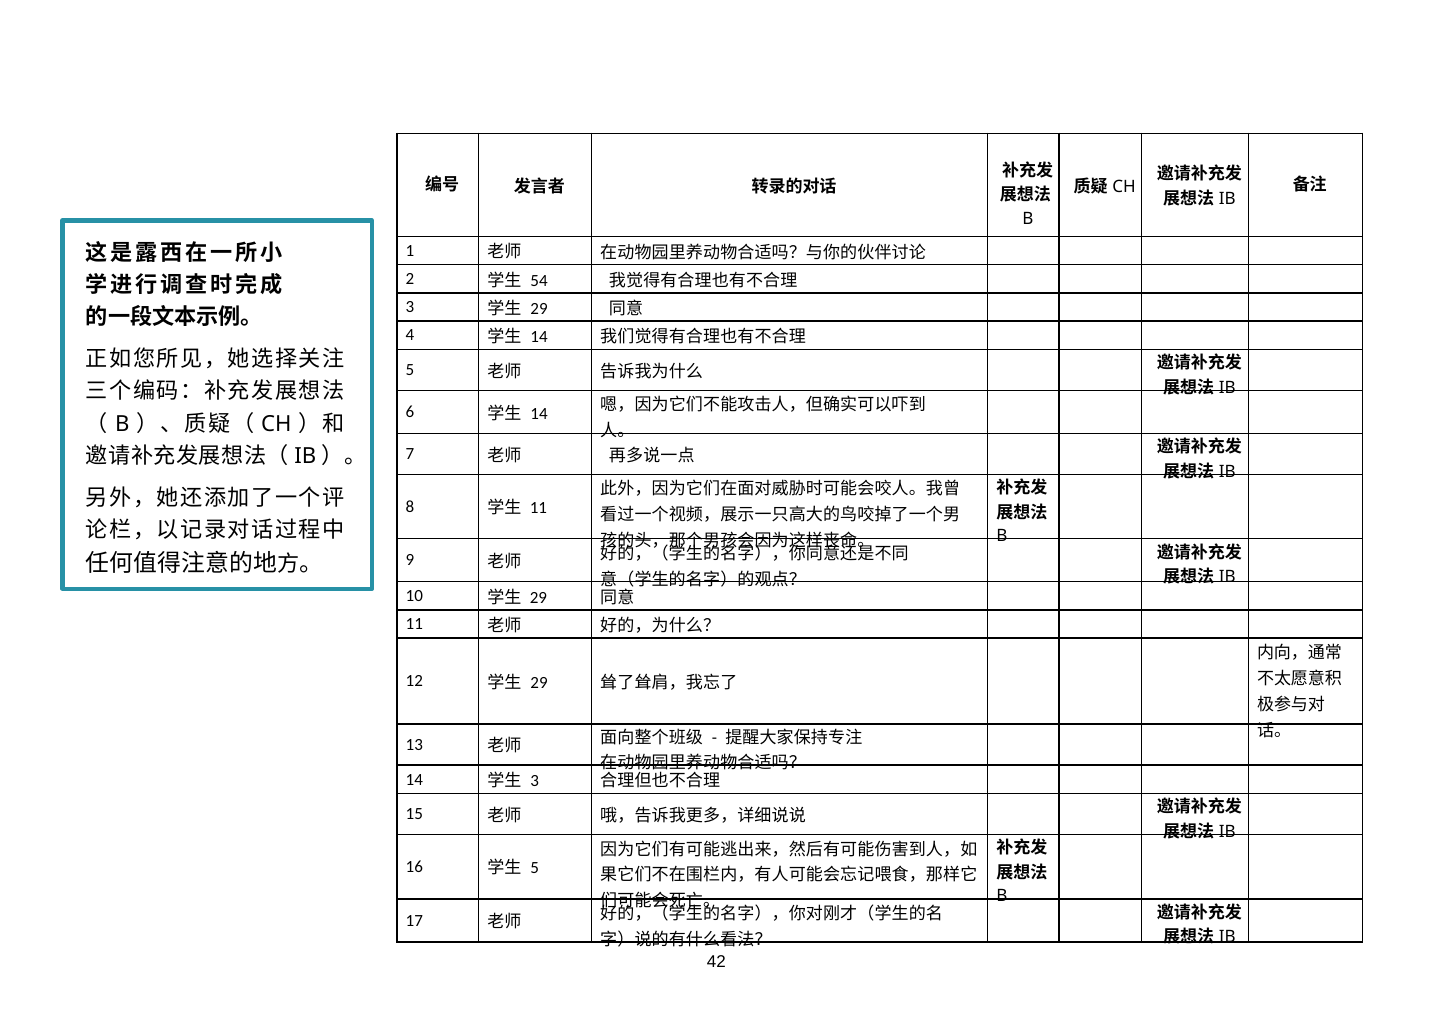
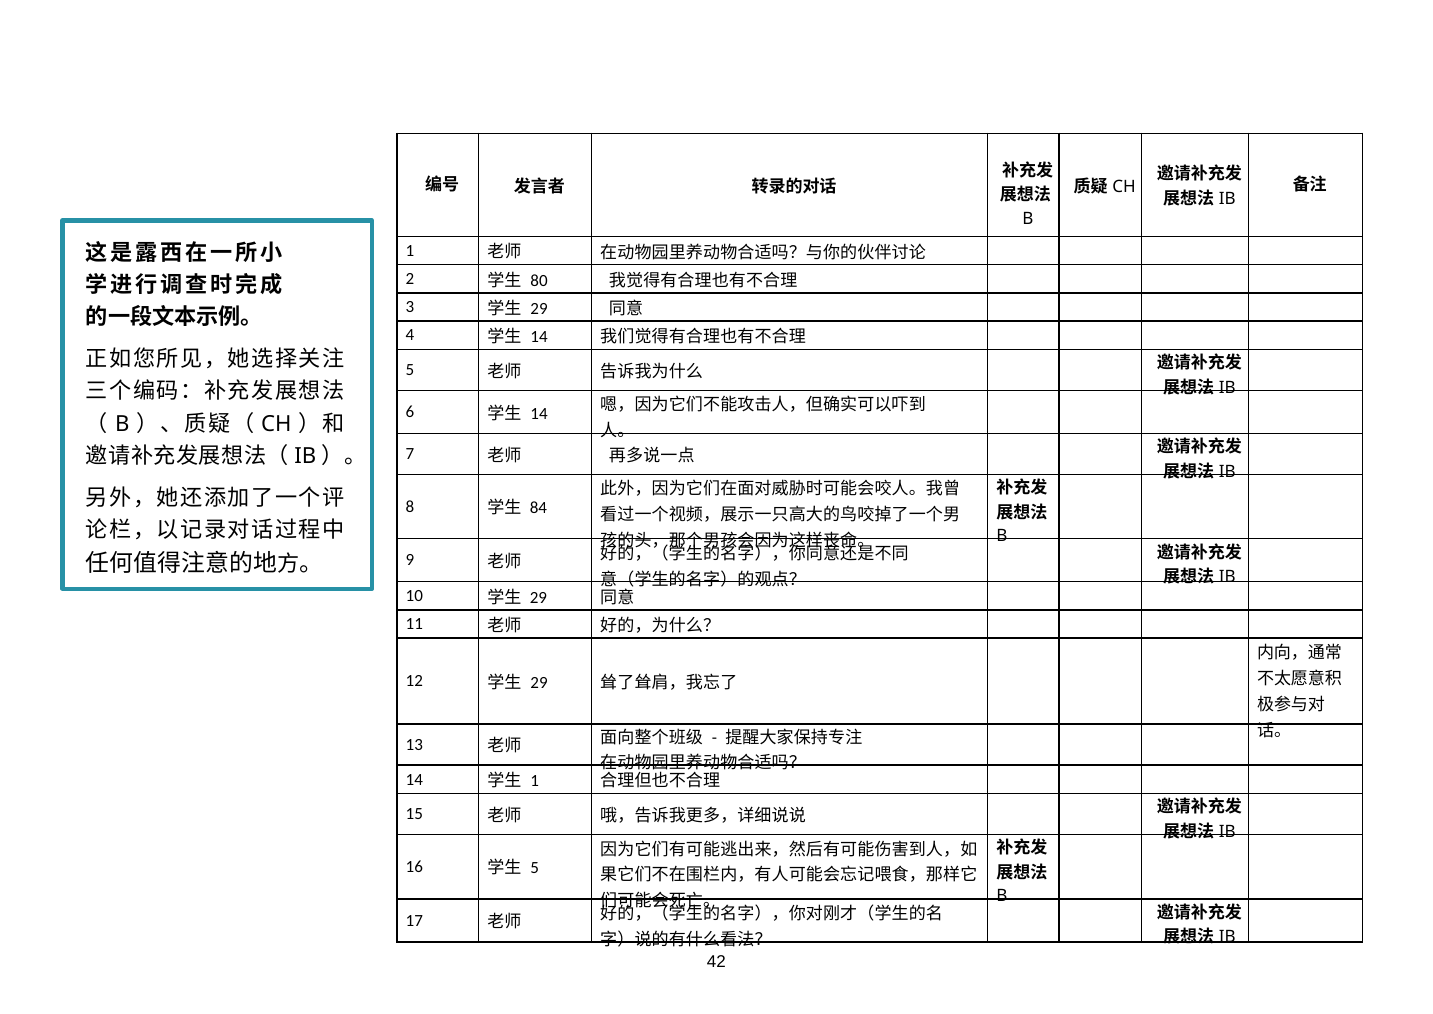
54: 54 -> 80 (539, 280)
11: 11 -> 84 (538, 508)
3: 3 -> 1 (535, 781)
